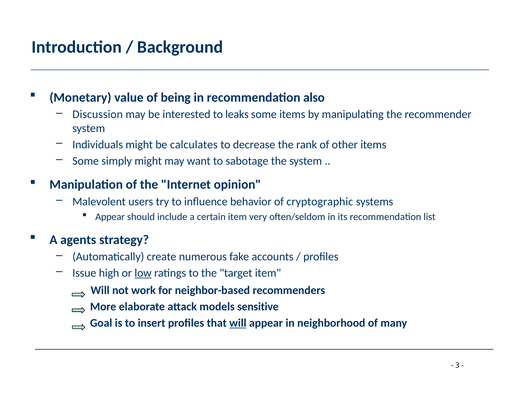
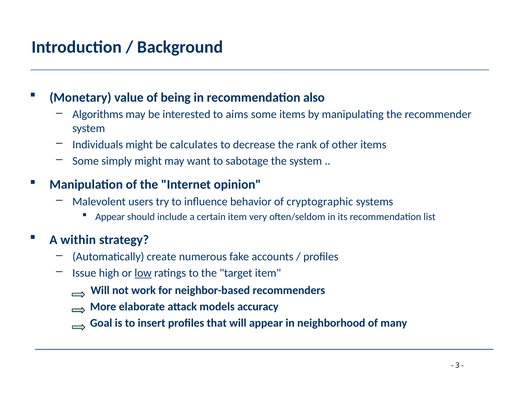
Discussion: Discussion -> Algorithms (98, 114)
leaks: leaks -> aims (237, 114)
agents: agents -> within (78, 240)
sensitive: sensitive -> accuracy (258, 307)
will underline: present -> none (238, 323)
